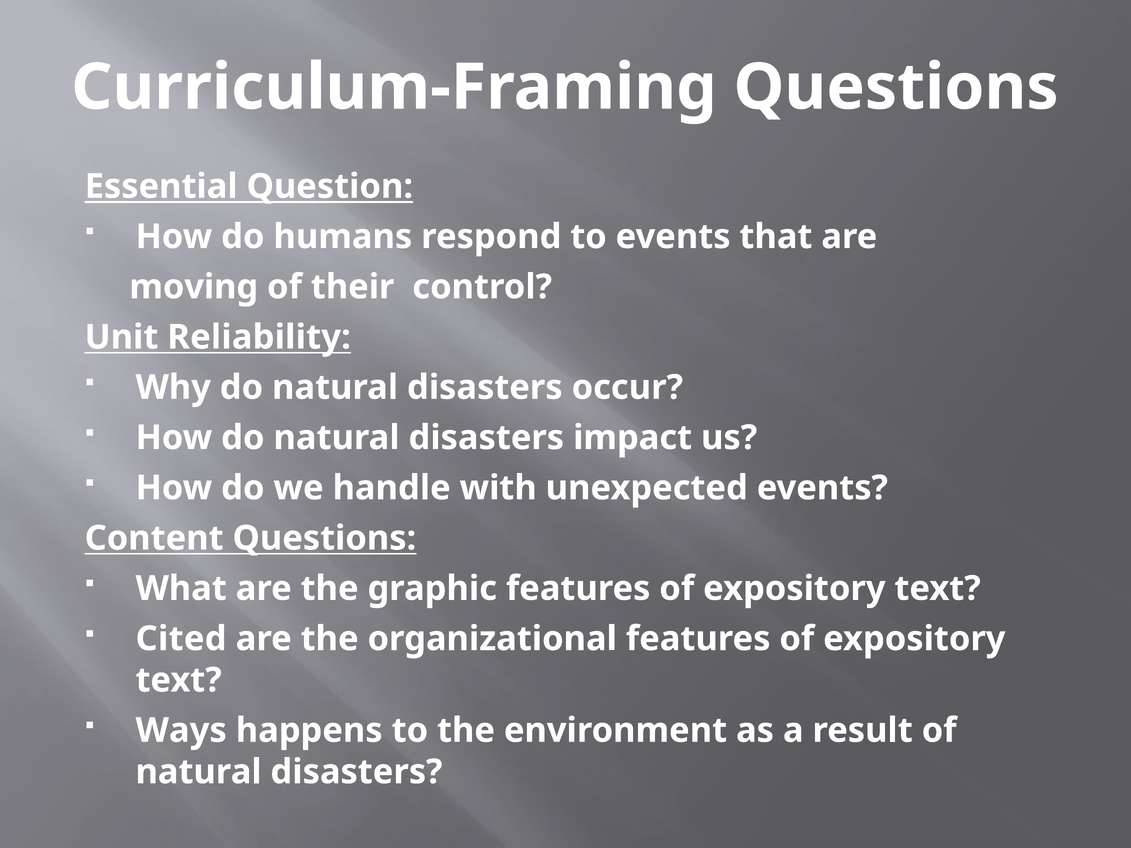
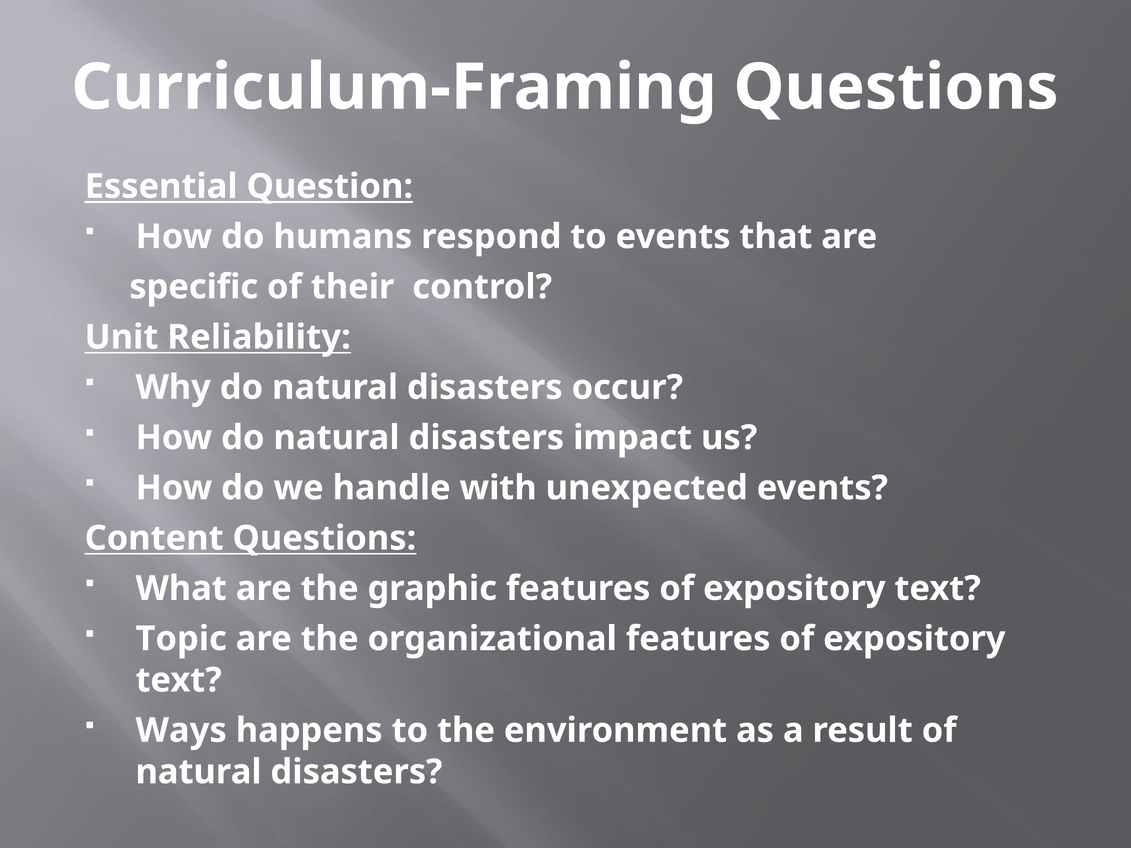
moving: moving -> specific (194, 287)
Cited: Cited -> Topic (181, 639)
